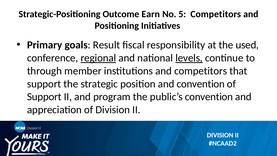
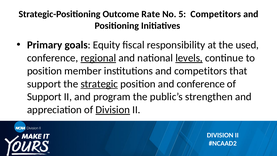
Earn: Earn -> Rate (151, 14)
Result: Result -> Equity (107, 45)
through: through -> position (44, 71)
strategic underline: none -> present (99, 84)
and convention: convention -> conference (201, 84)
public’s convention: convention -> strengthen (209, 97)
Division underline: none -> present (113, 110)
